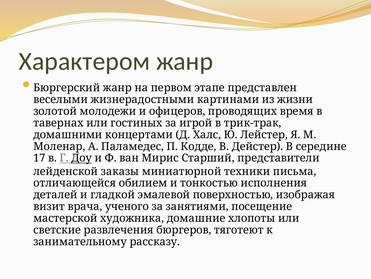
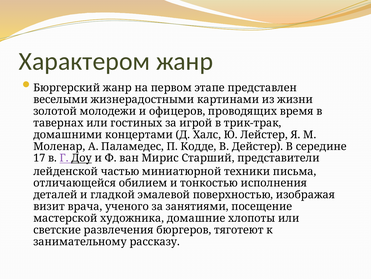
заказы: заказы -> частью (120, 171)
